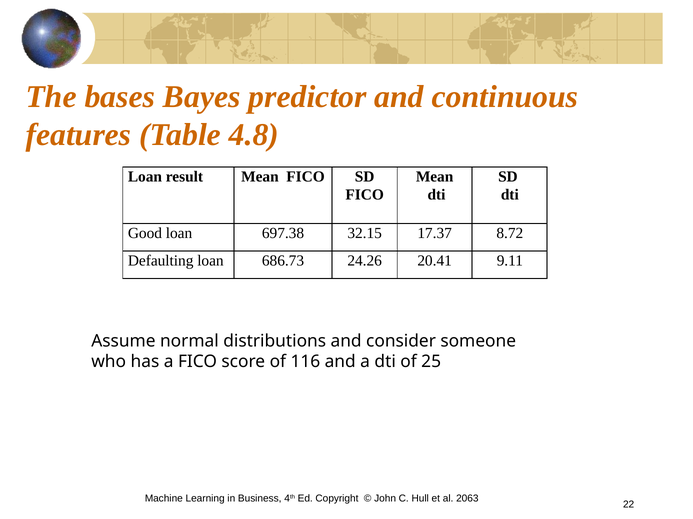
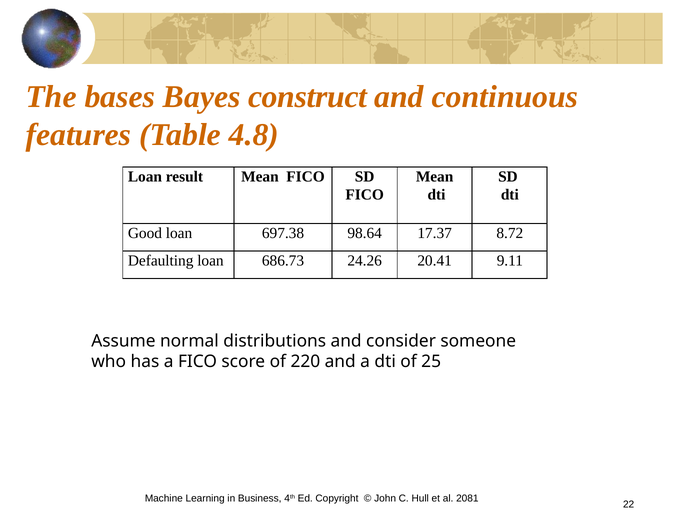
predictor: predictor -> construct (308, 97)
32.15: 32.15 -> 98.64 (365, 233)
116: 116 -> 220 (305, 362)
2063: 2063 -> 2081 (467, 499)
